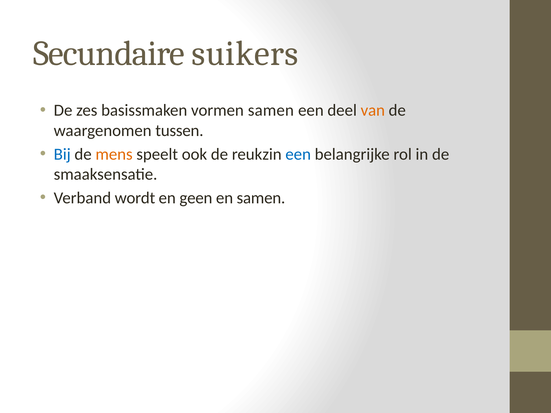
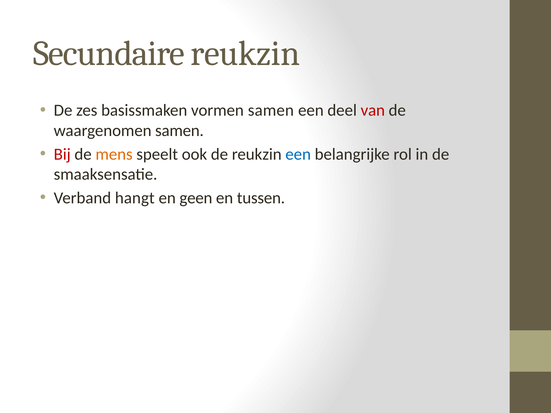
Secundaire suikers: suikers -> reukzin (245, 53)
van colour: orange -> red (373, 110)
waargenomen tussen: tussen -> samen (179, 131)
Bij colour: blue -> red (62, 154)
wordt: wordt -> hangt (135, 198)
en samen: samen -> tussen (261, 198)
